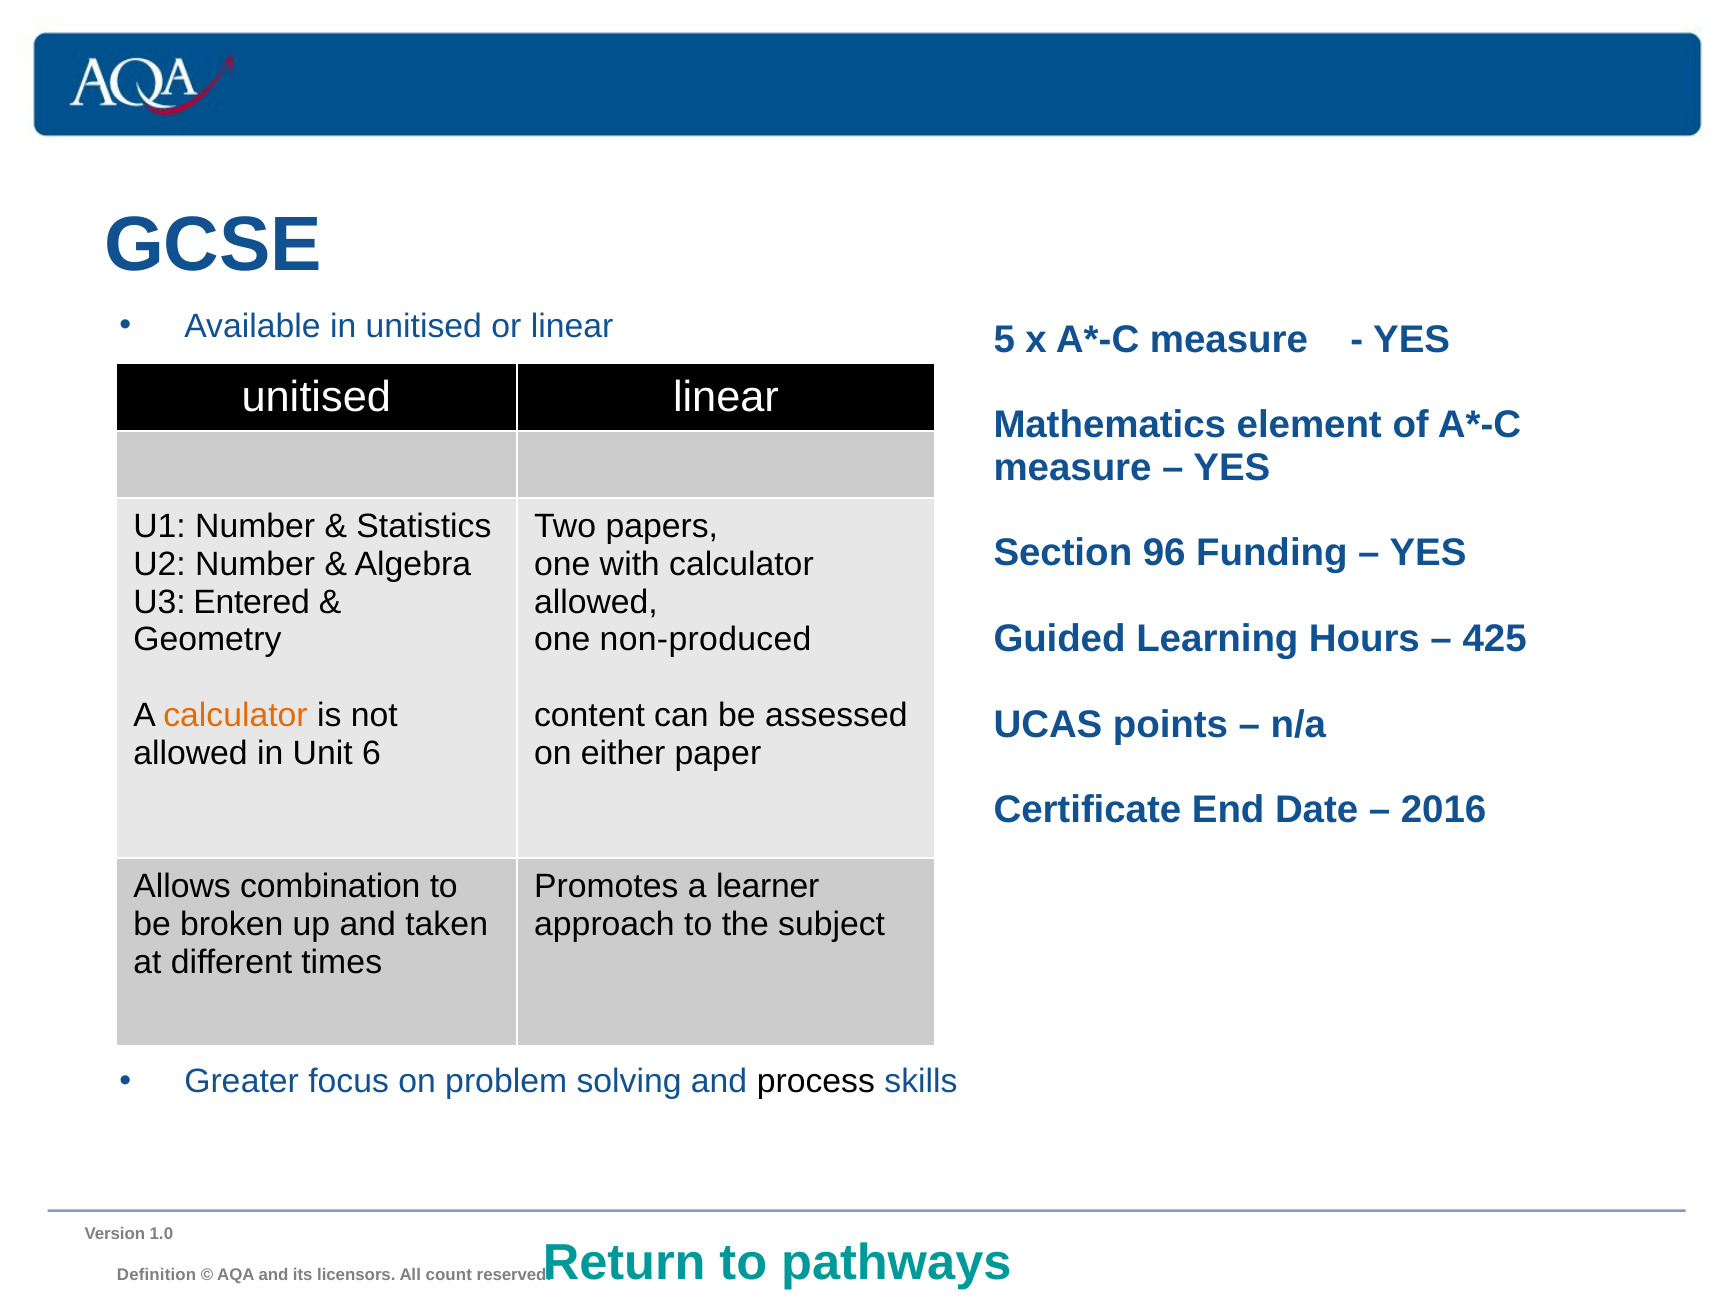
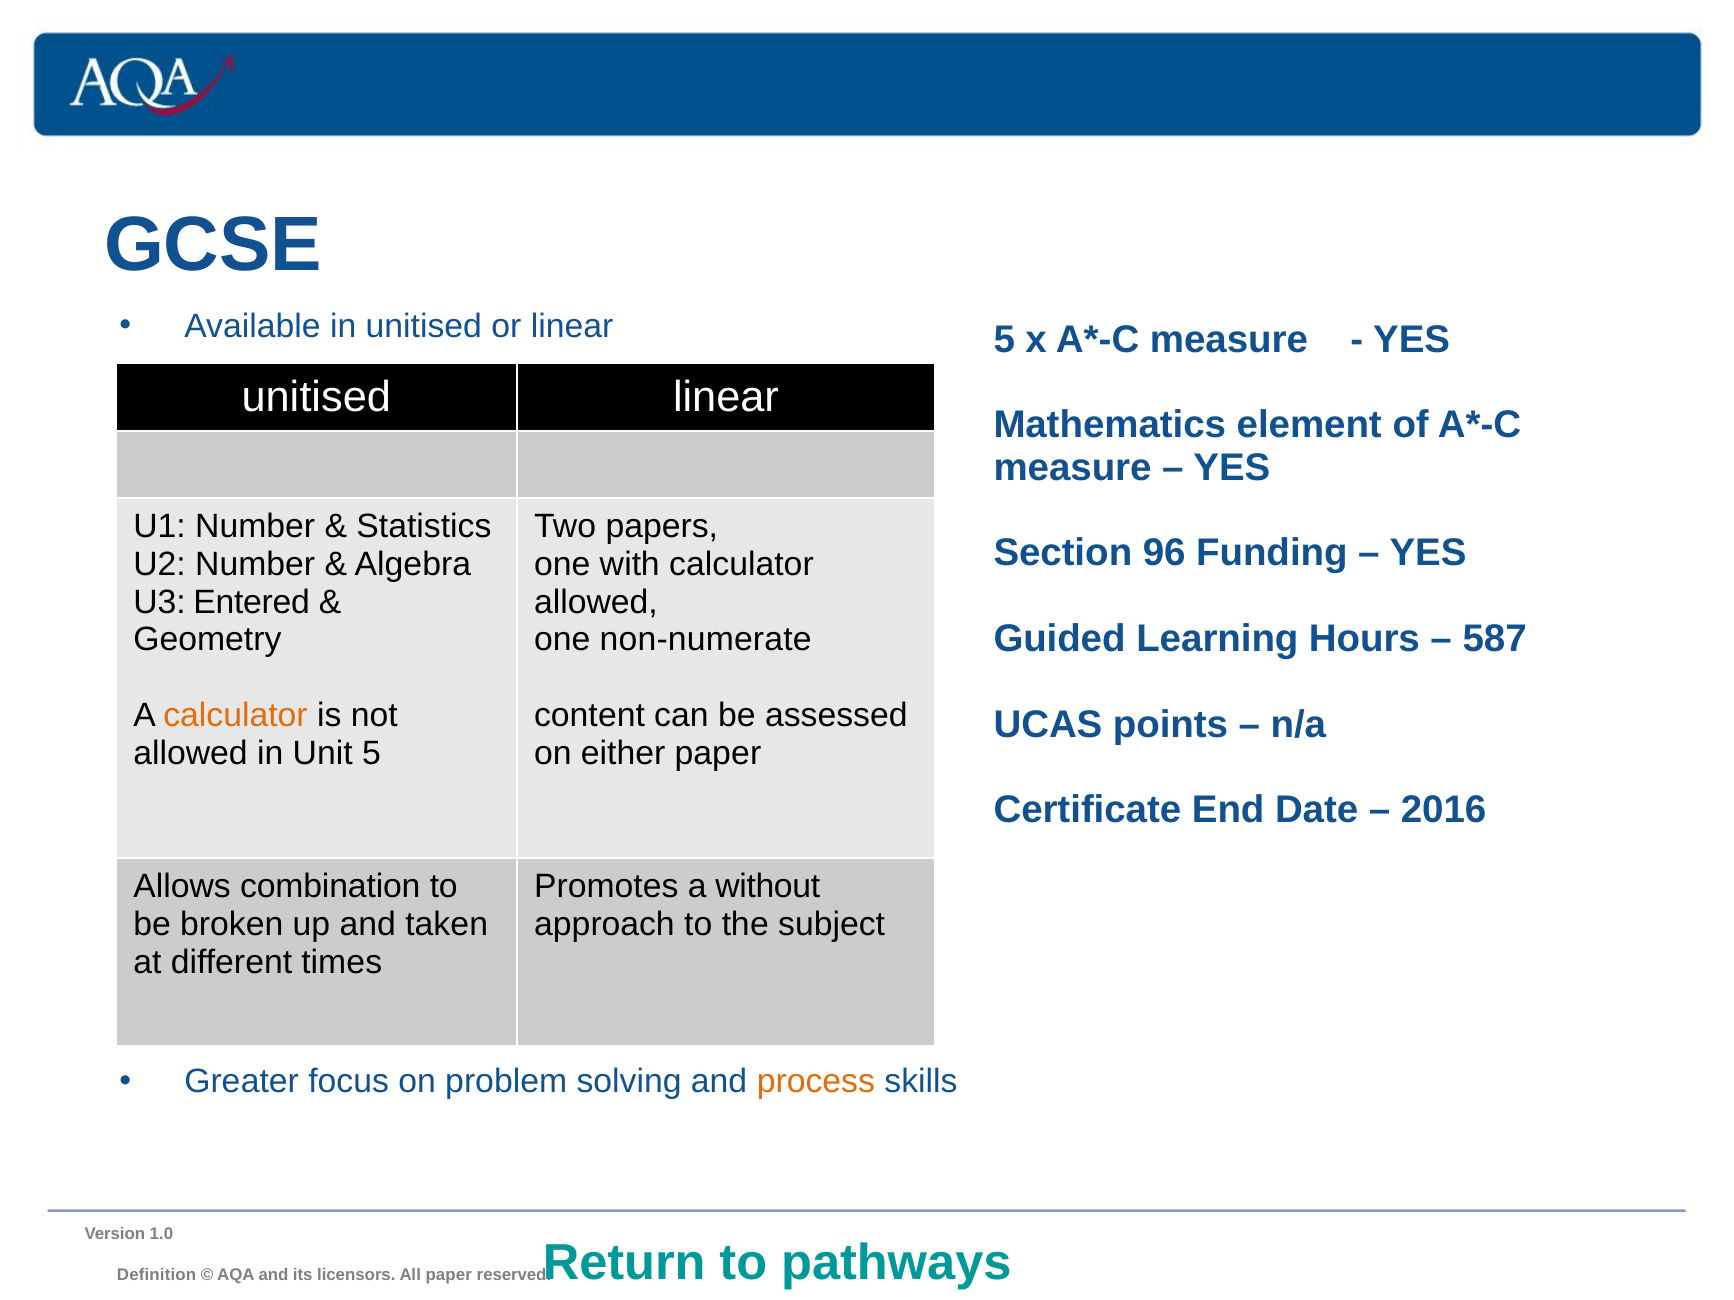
425: 425 -> 587 (1495, 639)
non-produced: non-produced -> non-numerate (706, 640)
Unit 6: 6 -> 5 (372, 754)
learner: learner -> without (768, 887)
process colour: black -> orange (816, 1082)
All count: count -> paper (449, 1275)
